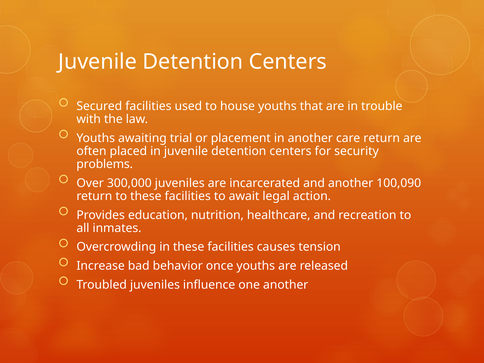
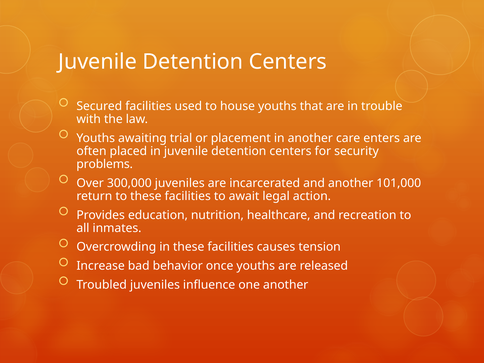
care return: return -> enters (382, 138)
100,090: 100,090 -> 101,000 (399, 183)
